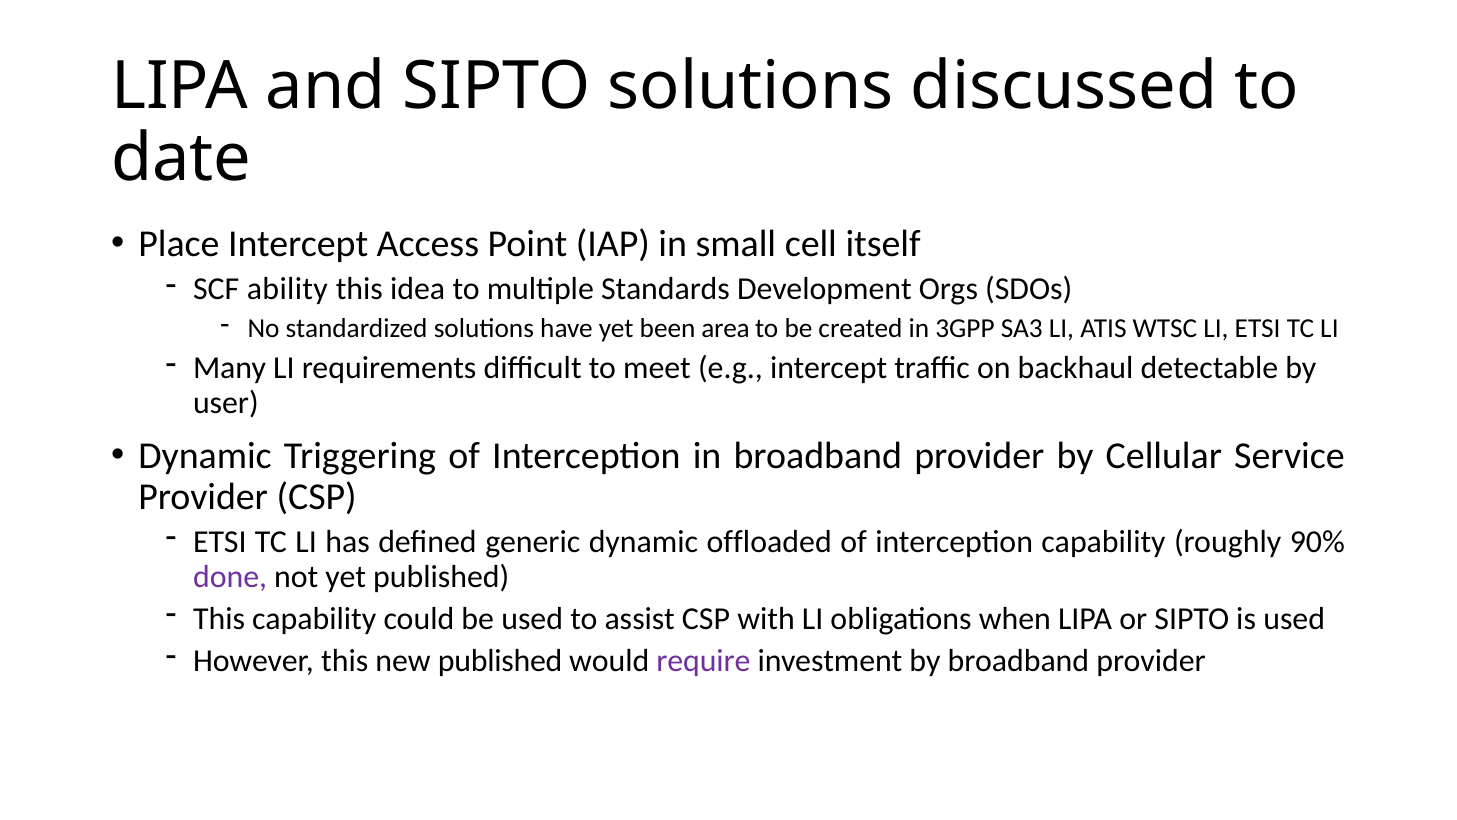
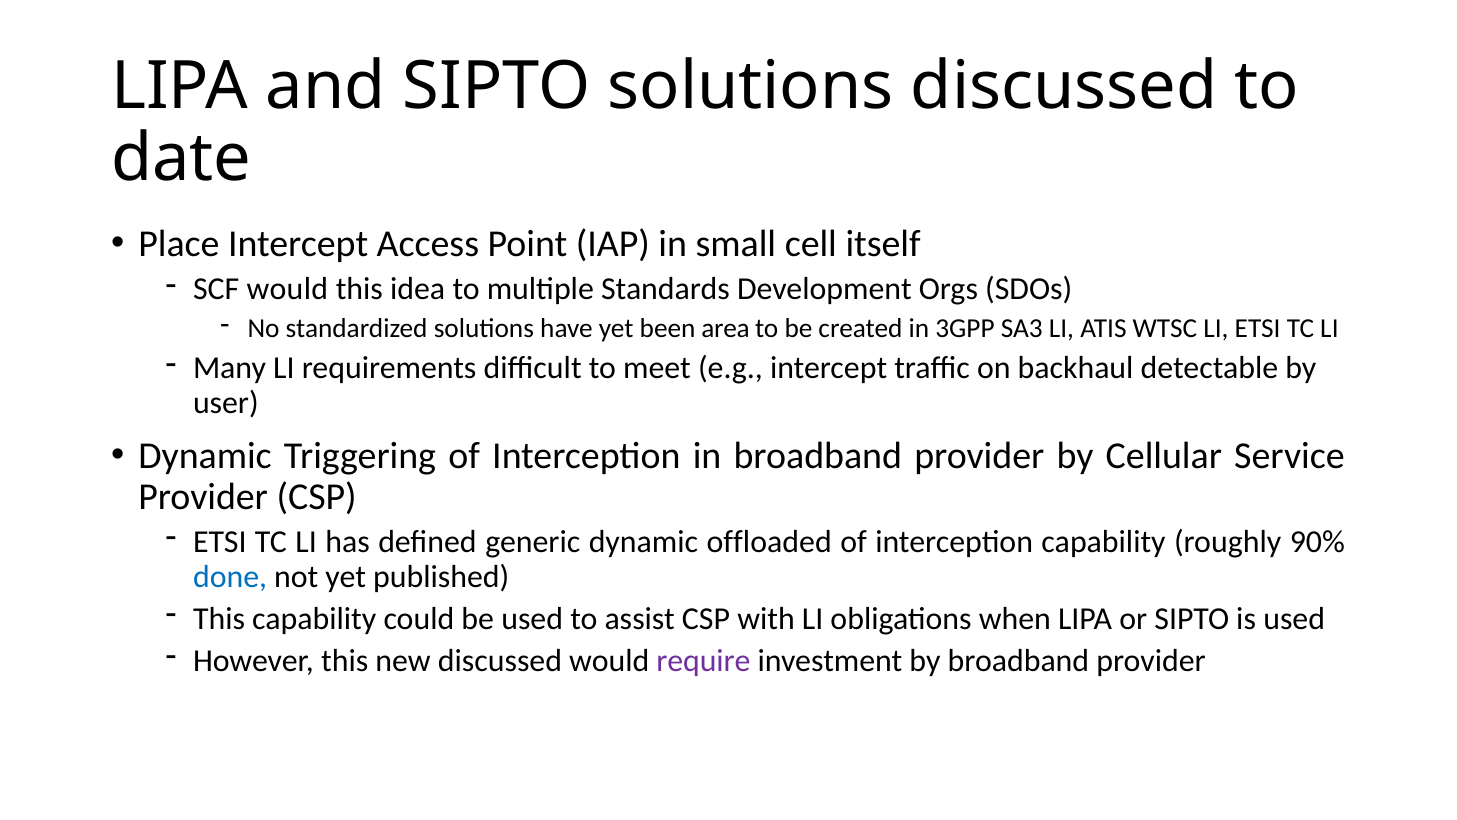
SCF ability: ability -> would (287, 289)
done colour: purple -> blue (230, 576)
new published: published -> discussed (500, 660)
